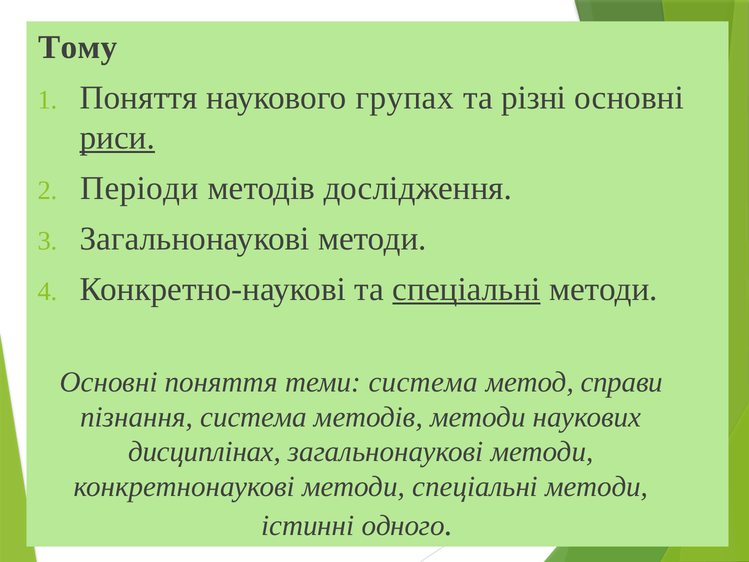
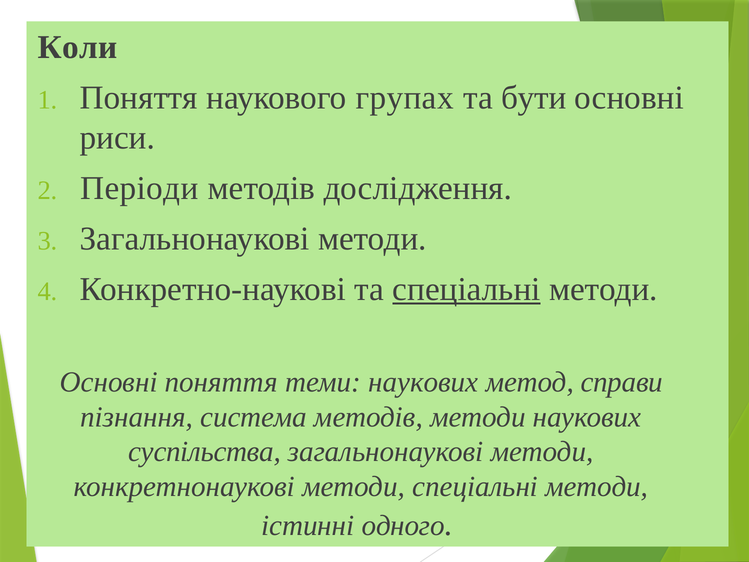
Тому: Тому -> Коли (78, 47)
різні: різні -> бути (534, 98)
риси underline: present -> none (117, 138)
теми система: система -> наукових (423, 382)
дисциплінах: дисциплінах -> суспільства (205, 452)
